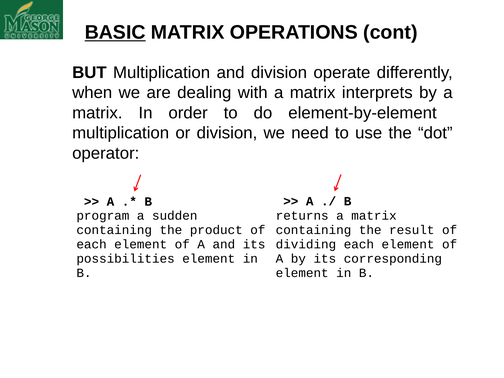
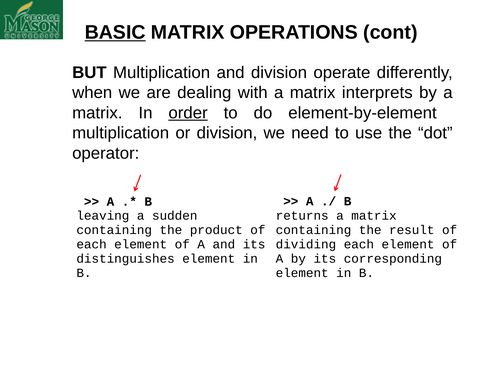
order underline: none -> present (188, 113)
program: program -> leaving (103, 216)
possibilities: possibilities -> distinguishes (126, 259)
